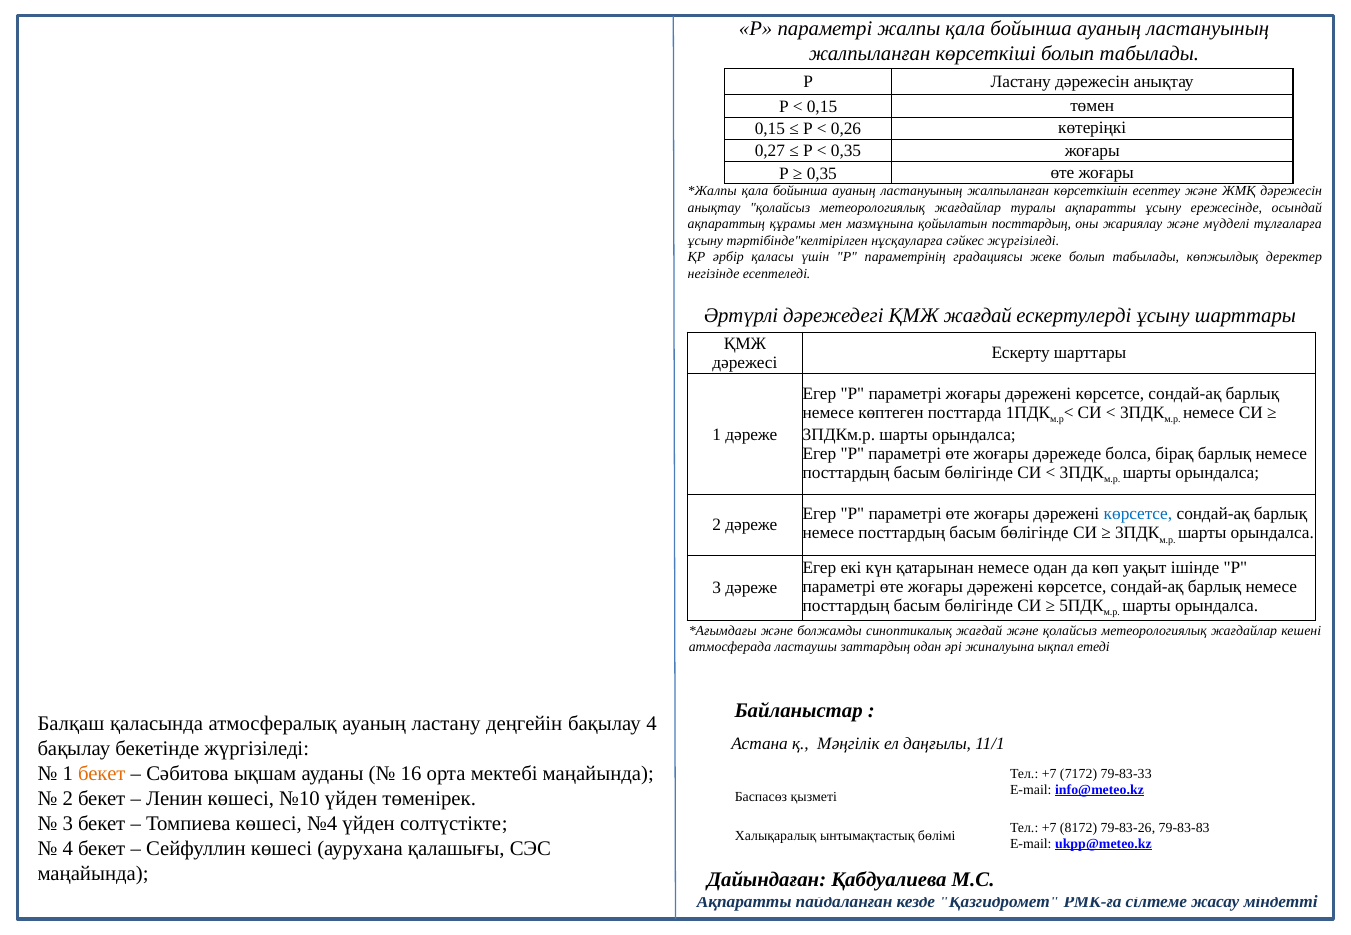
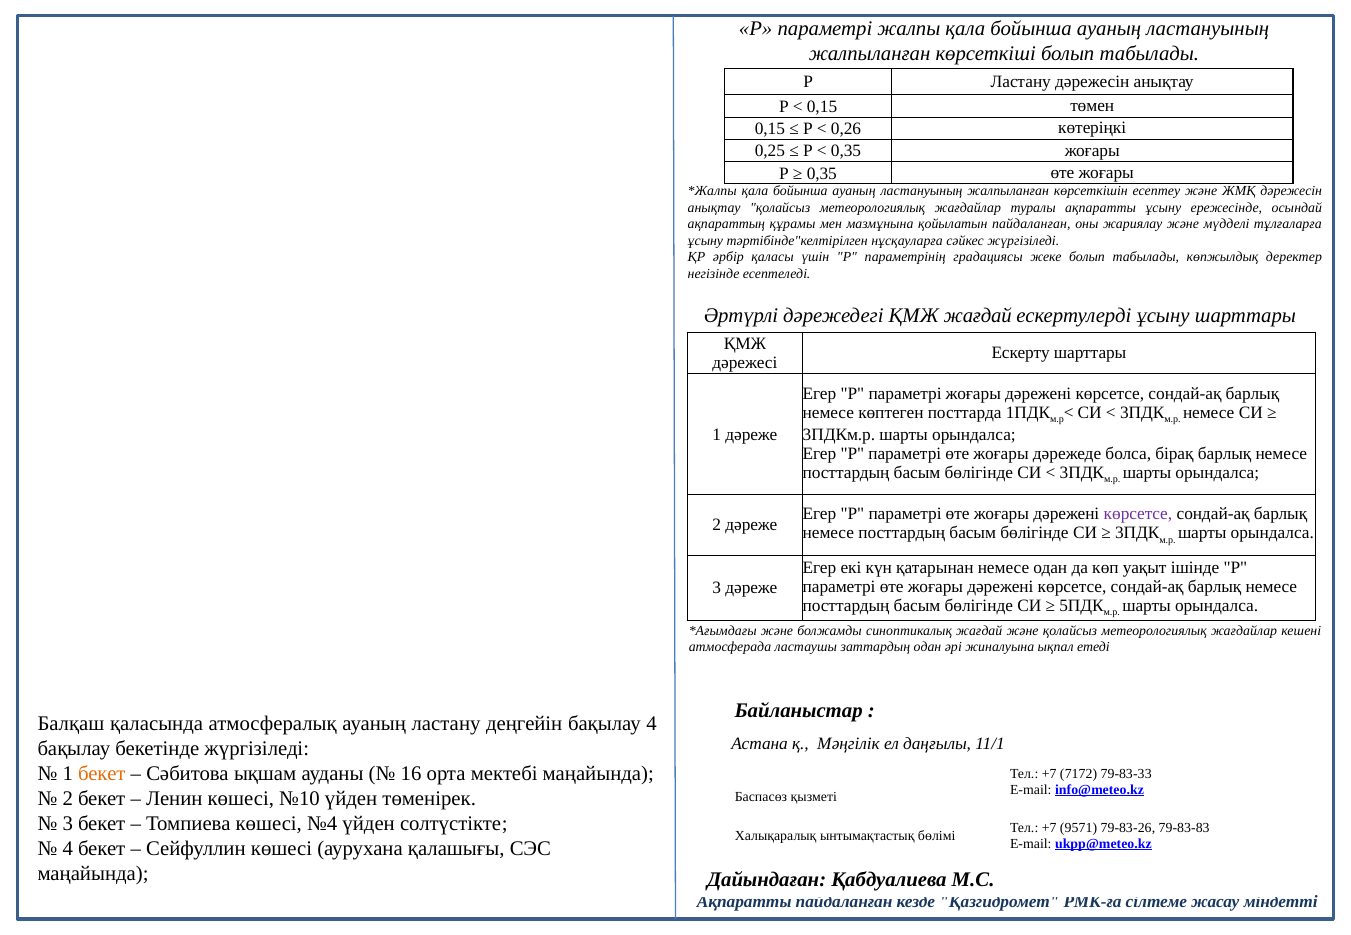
0,27: 0,27 -> 0,25 (770, 151)
қойылатын посттардың: посттардың -> пайдаланған (1031, 224)
көрсетсе colour: blue -> purple (1138, 514)
8172: 8172 -> 9571 (1079, 829)
